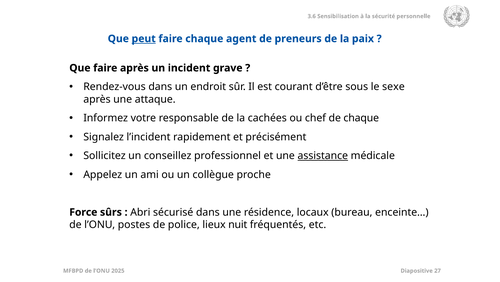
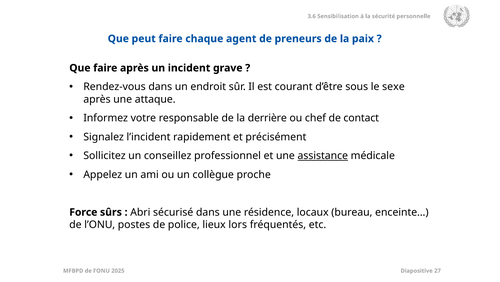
peut underline: present -> none (144, 39)
cachées: cachées -> derrière (267, 118)
de chaque: chaque -> contact (361, 118)
nuit: nuit -> lors (238, 224)
